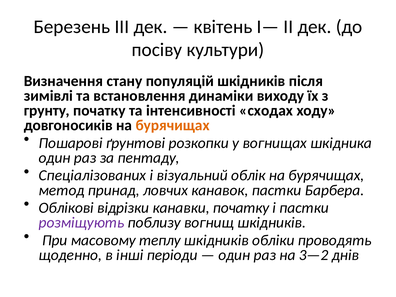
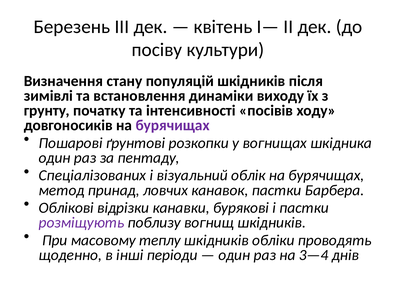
сходах: сходах -> посівів (266, 111)
бурячищах colour: orange -> purple (173, 125)
канавки початку: початку -> бурякові (241, 208)
3—2: 3—2 -> 3—4 (314, 255)
